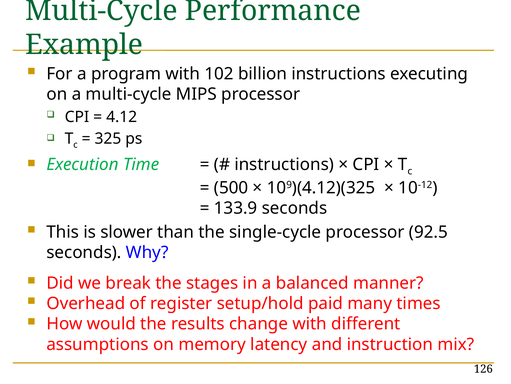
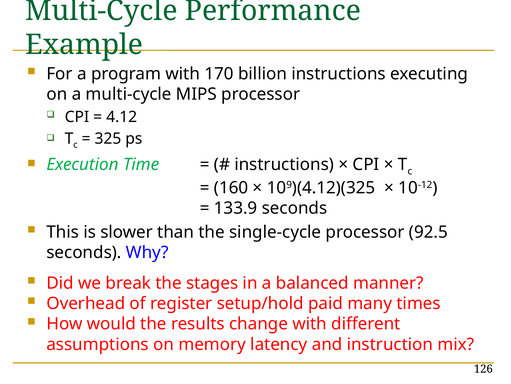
102: 102 -> 170 (219, 74)
500: 500 -> 160 (231, 187)
